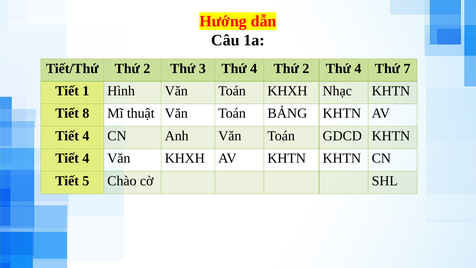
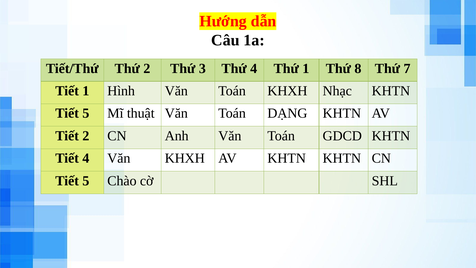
4 Thứ 2: 2 -> 1 (306, 68)
4: 4 -> 8 (358, 68)
8: 8 -> 5 (86, 113)
BẢNG: BẢNG -> DẠNG (287, 113)
4: 4 -> 2 (86, 136)
